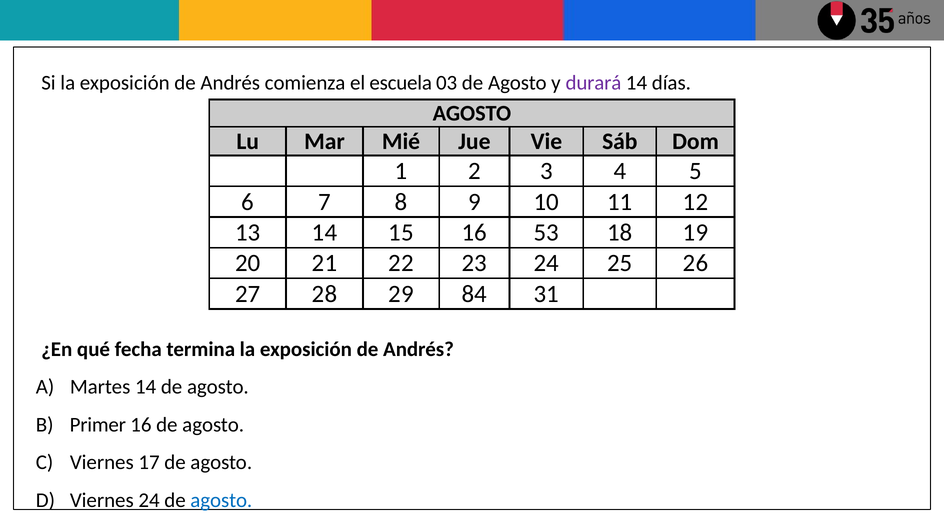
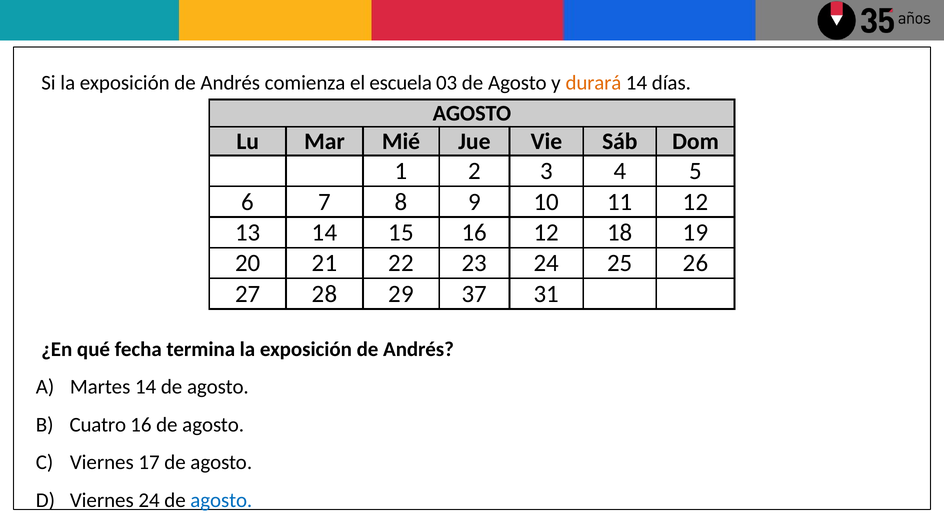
durará colour: purple -> orange (593, 83)
16 53: 53 -> 12 (546, 233)
84: 84 -> 37 (474, 294)
Primer: Primer -> Cuatro (98, 425)
